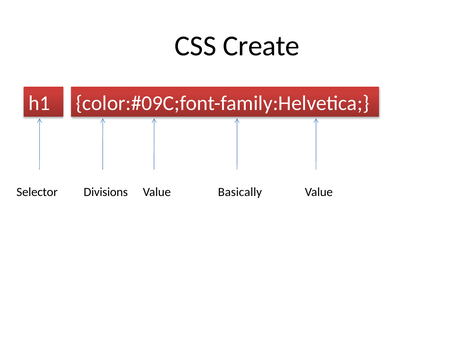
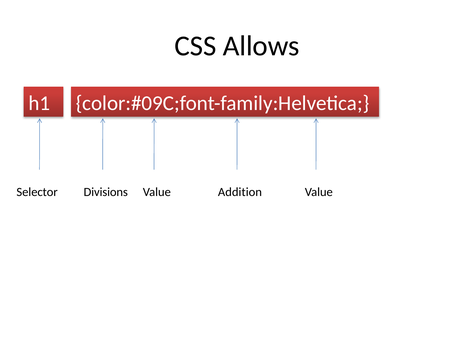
Create: Create -> Allows (261, 46)
Basically: Basically -> Addition (240, 192)
